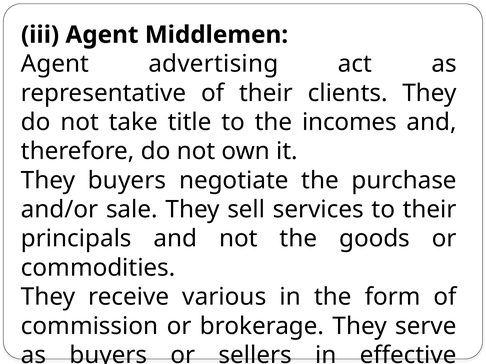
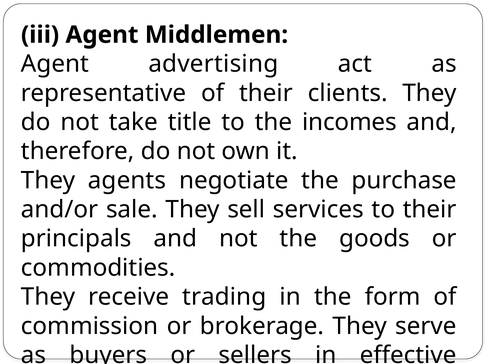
They buyers: buyers -> agents (127, 181)
various: various -> trading (224, 297)
